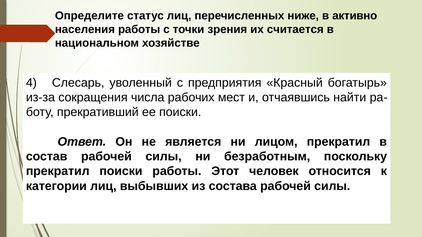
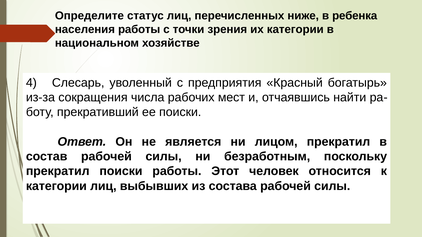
активно: активно -> ребенка (355, 16)
их считается: считается -> категории (295, 29)
